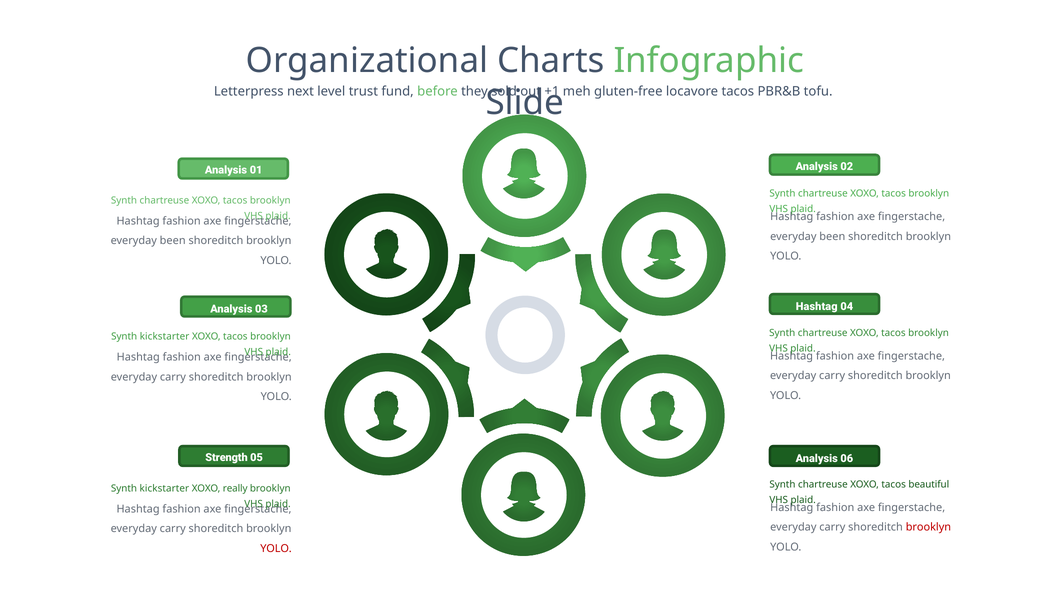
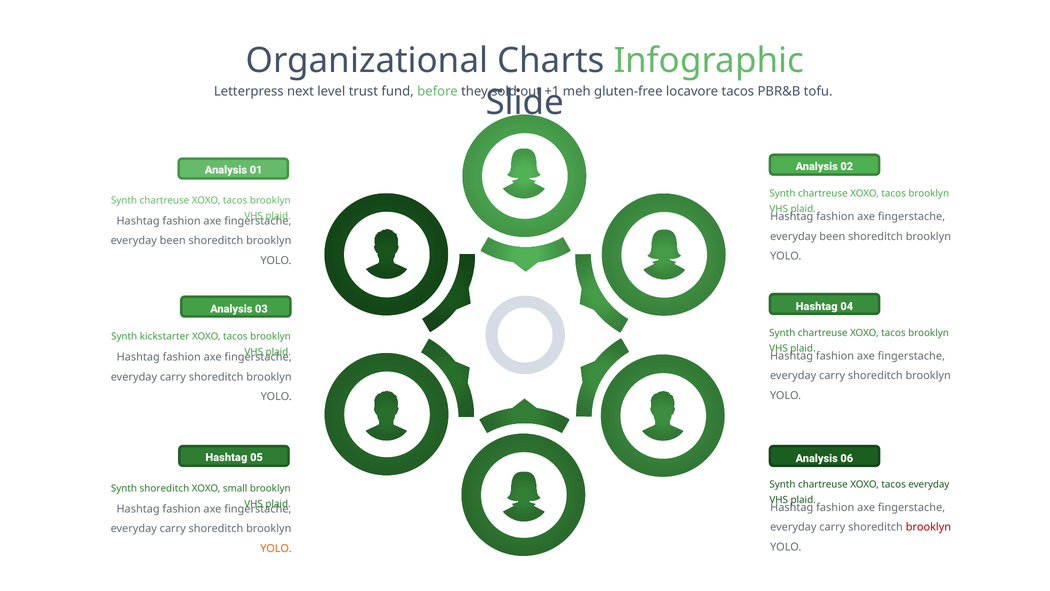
Strength: Strength -> Hashtag (226, 457)
tacos beautiful: beautiful -> everyday (929, 484)
kickstarter: kickstarter -> shoreditch (164, 488)
really: really -> small (235, 488)
YOLO colour: red -> orange (276, 548)
